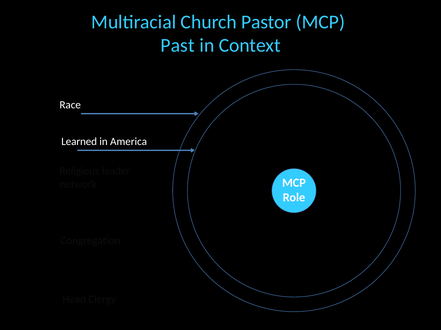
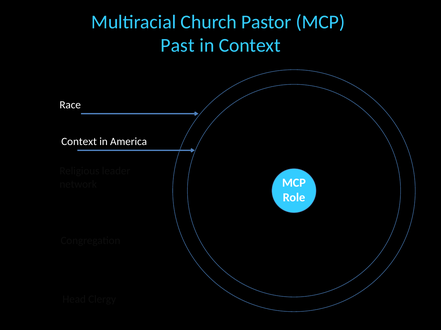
Learned: Learned -> Context (79, 142)
